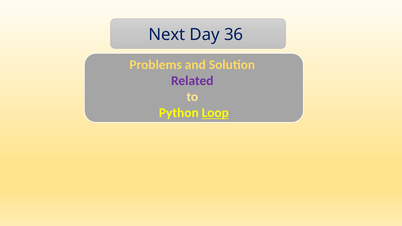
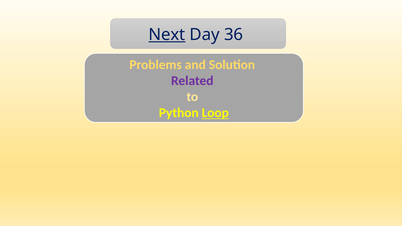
Next underline: none -> present (167, 35)
